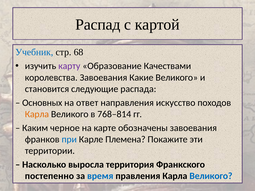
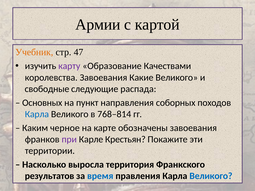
Распад: Распад -> Армии (98, 25)
Учебник colour: blue -> orange (34, 52)
68: 68 -> 47 (78, 52)
становится: становится -> свободные (47, 89)
ответ: ответ -> пункт (87, 103)
искусство: искусство -> соборных (176, 103)
Карла colour: orange -> blue (37, 114)
при colour: blue -> purple (69, 140)
Племена: Племена -> Крестьян (125, 140)
постепенно: постепенно -> результатов (49, 176)
